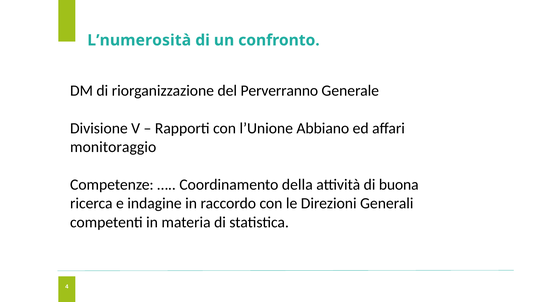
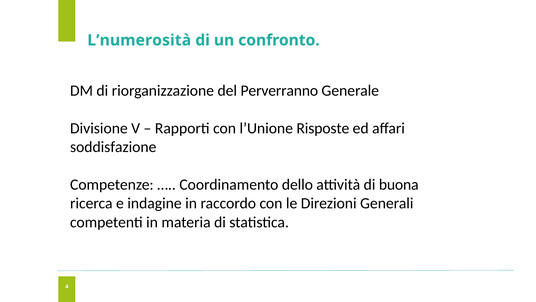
Abbiano: Abbiano -> Risposte (323, 128)
monitoraggio: monitoraggio -> soddisfazione (113, 147)
della: della -> dello (297, 184)
